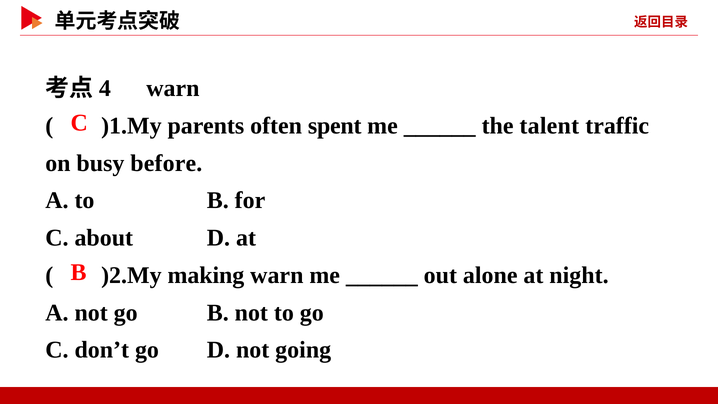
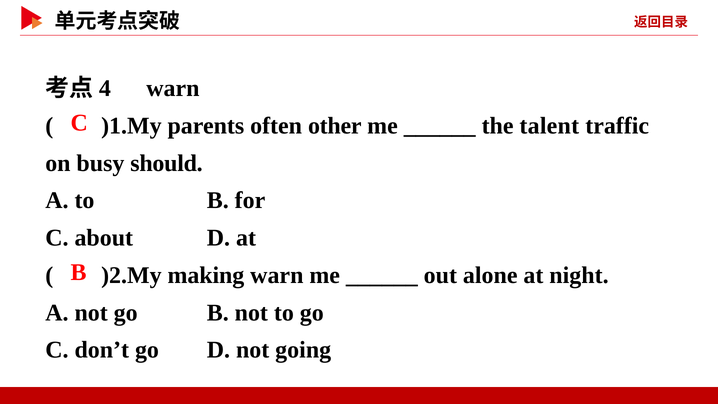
spent: spent -> other (335, 126)
before: before -> should (167, 163)
